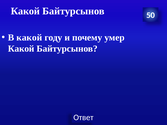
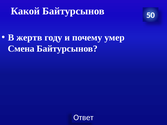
В какой: какой -> жертв (29, 38)
Какой: Какой -> Смена (21, 49)
